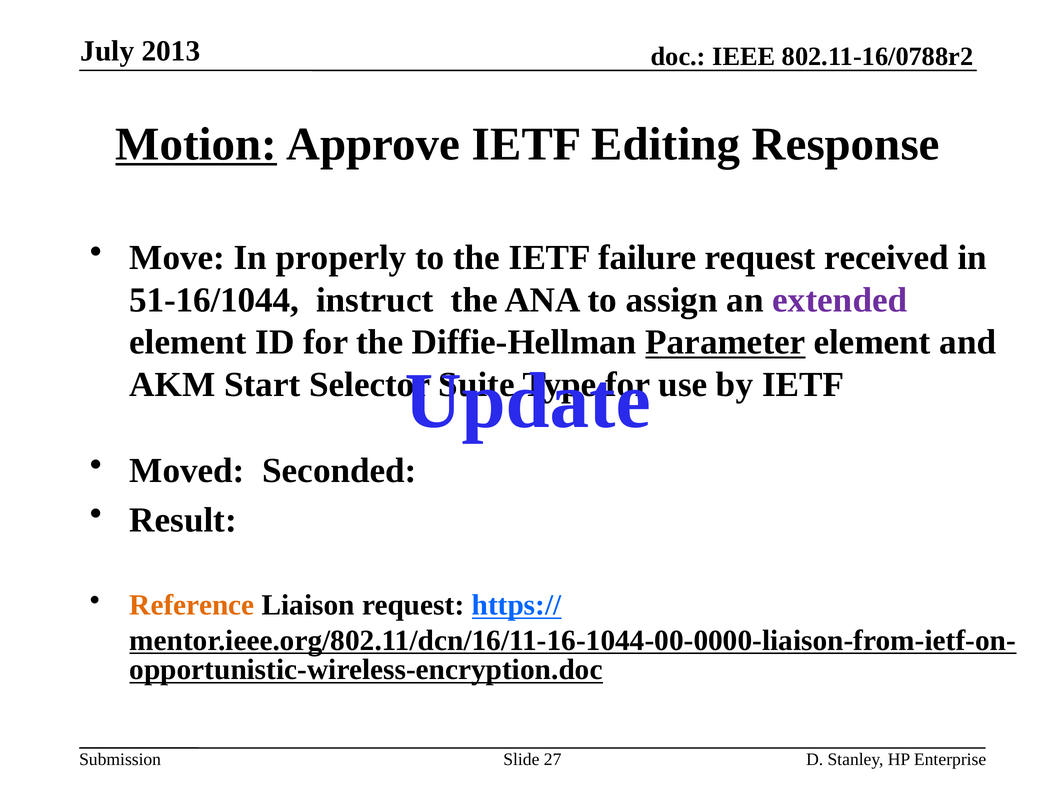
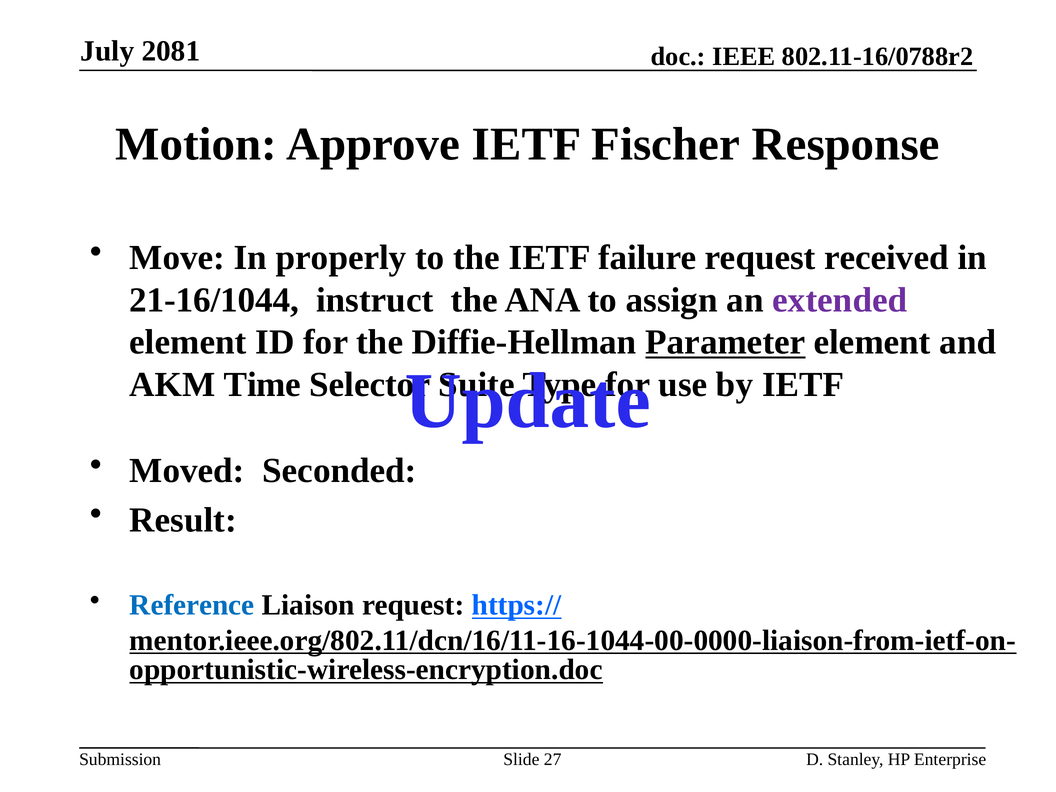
2013: 2013 -> 2081 (171, 51)
Motion underline: present -> none (196, 144)
Editing: Editing -> Fischer (666, 144)
51-16/1044: 51-16/1044 -> 21-16/1044 (214, 300)
Start: Start -> Time (262, 384)
Reference colour: orange -> blue (192, 605)
